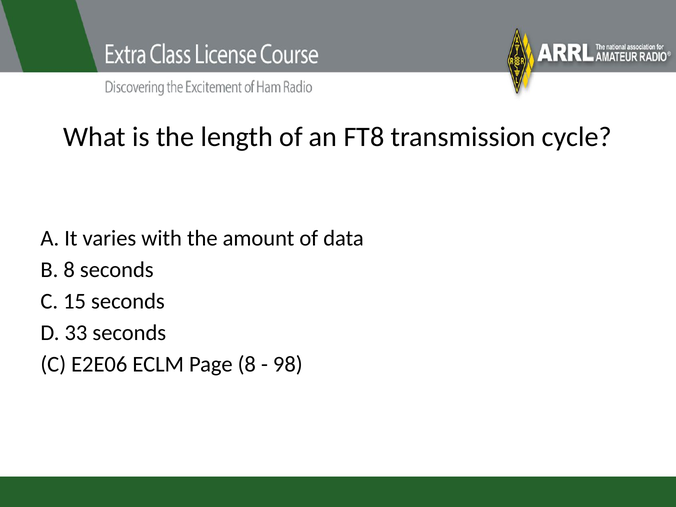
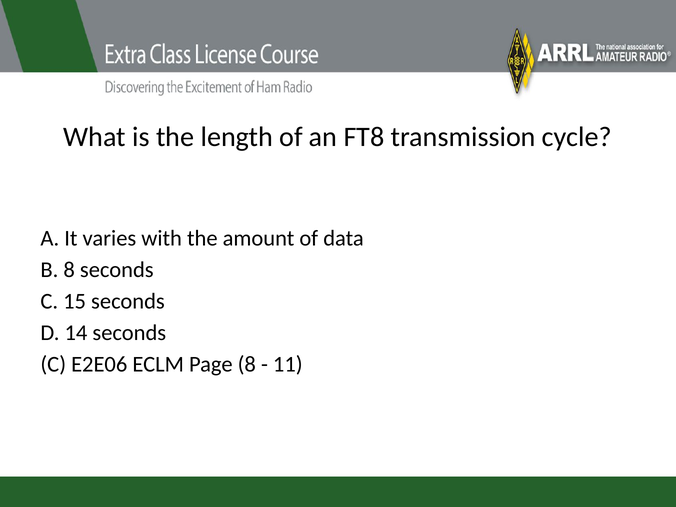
33: 33 -> 14 (76, 333)
98: 98 -> 11 (288, 364)
